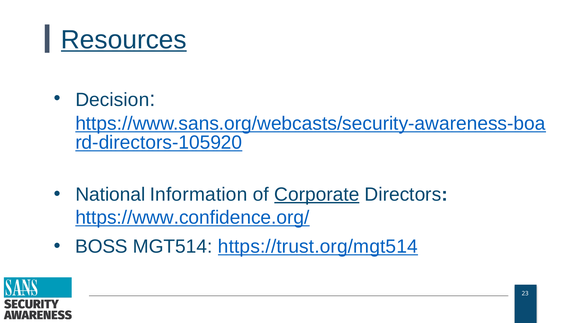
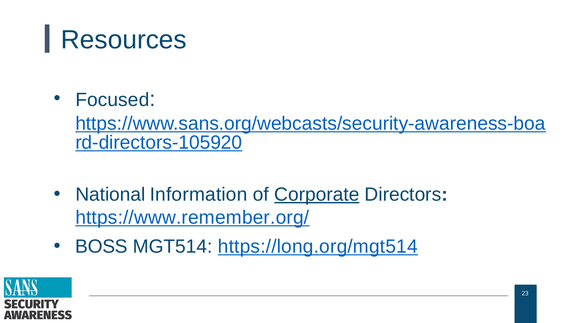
Resources underline: present -> none (124, 40)
Decision: Decision -> Focused (112, 100)
https://www.confidence.org/: https://www.confidence.org/ -> https://www.remember.org/ (192, 217)
https://trust.org/mgt514: https://trust.org/mgt514 -> https://long.org/mgt514 (318, 246)
